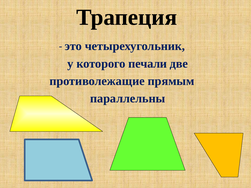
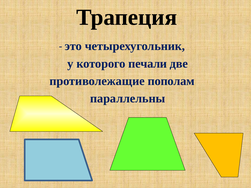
прямым: прямым -> пополам (171, 81)
